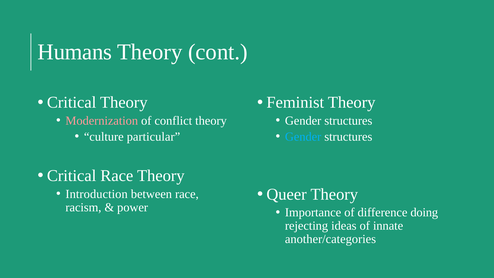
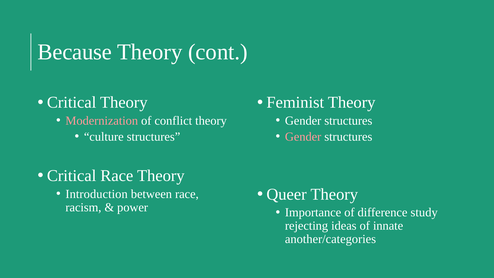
Humans: Humans -> Because (75, 52)
culture particular: particular -> structures (153, 137)
Gender colour: light blue -> pink (303, 137)
doing: doing -> study (424, 212)
